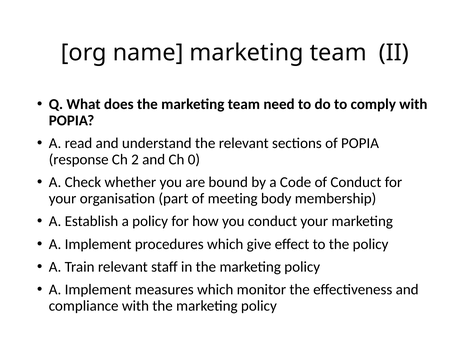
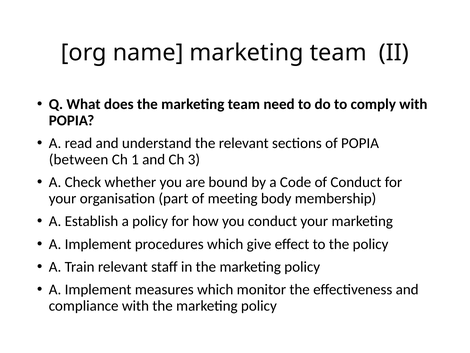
response: response -> between (79, 159)
2: 2 -> 1 (135, 159)
0: 0 -> 3 (194, 159)
